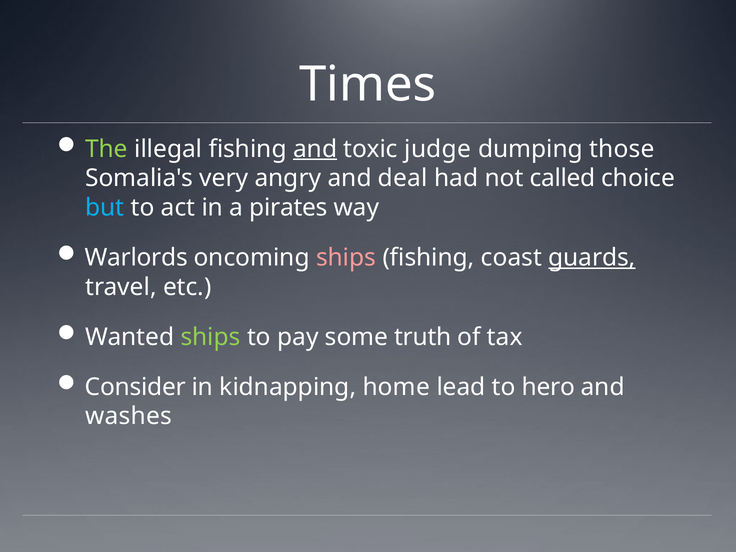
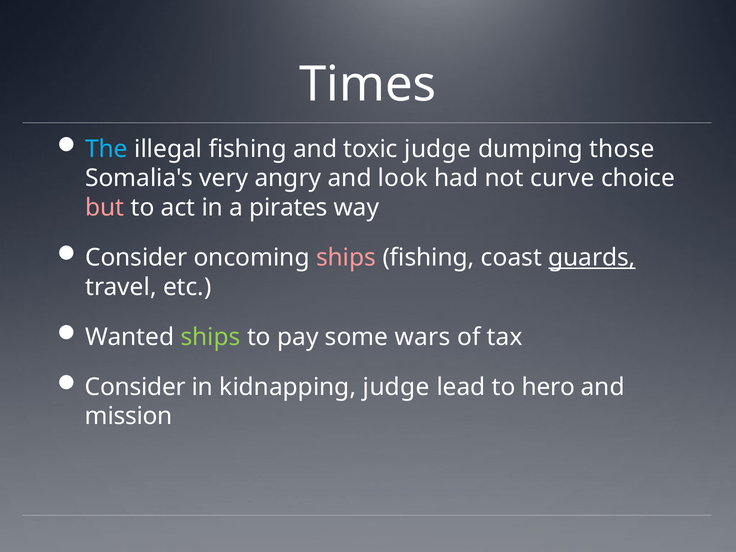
The colour: light green -> light blue (107, 149)
and underline: present -> none (315, 149)
deal: deal -> look (403, 178)
called: called -> curve (562, 178)
but colour: light blue -> pink (105, 208)
Warlords: Warlords -> Consider (136, 258)
truth: truth -> wars (423, 337)
kidnapping home: home -> judge (396, 387)
washes: washes -> mission (129, 416)
